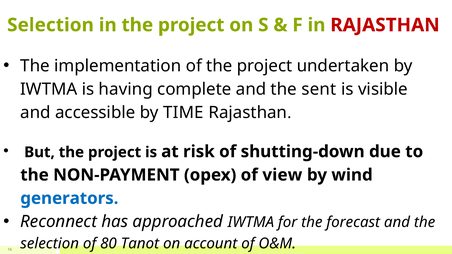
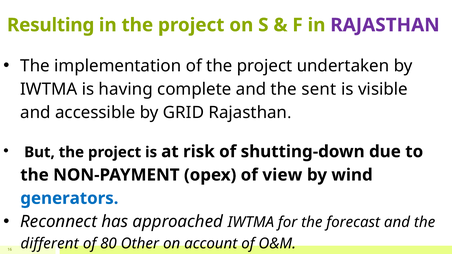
Selection: Selection -> Resulting (51, 25)
RAJASTHAN colour: red -> purple (385, 25)
TIME: TIME -> GRID (183, 113)
selection: selection -> different (50, 244)
Tanot: Tanot -> Other (140, 244)
